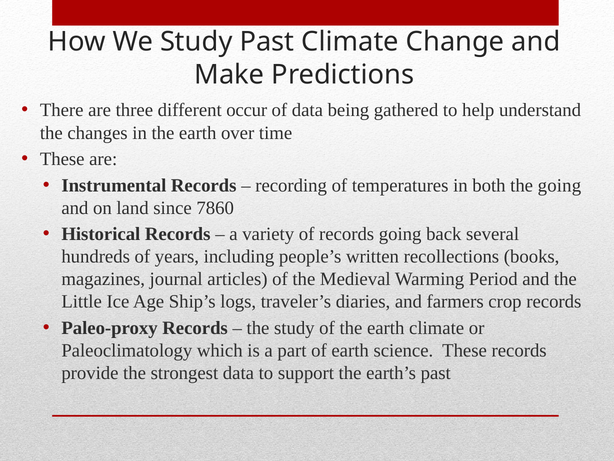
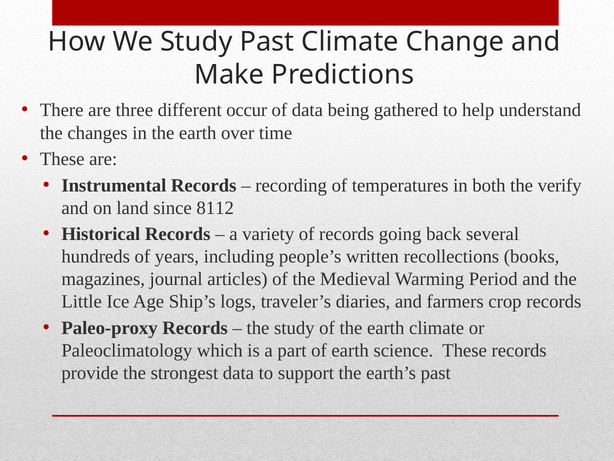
the going: going -> verify (560, 185)
7860: 7860 -> 8112 (215, 208)
